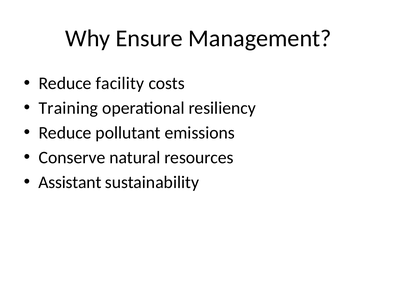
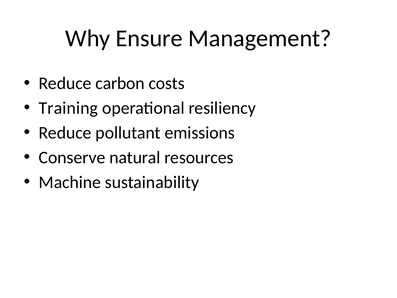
facility: facility -> carbon (120, 83)
Assistant: Assistant -> Machine (70, 182)
